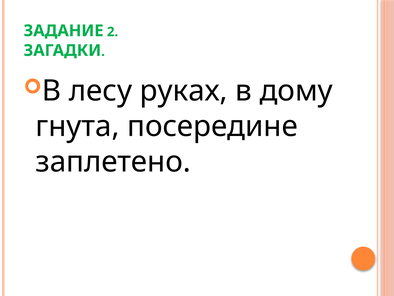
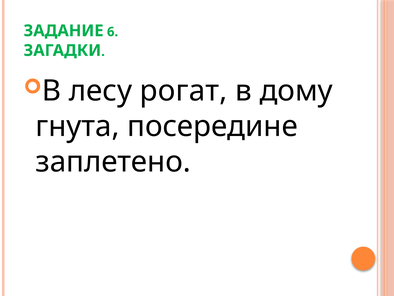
2: 2 -> 6 (113, 32)
руках: руках -> рогат (184, 91)
